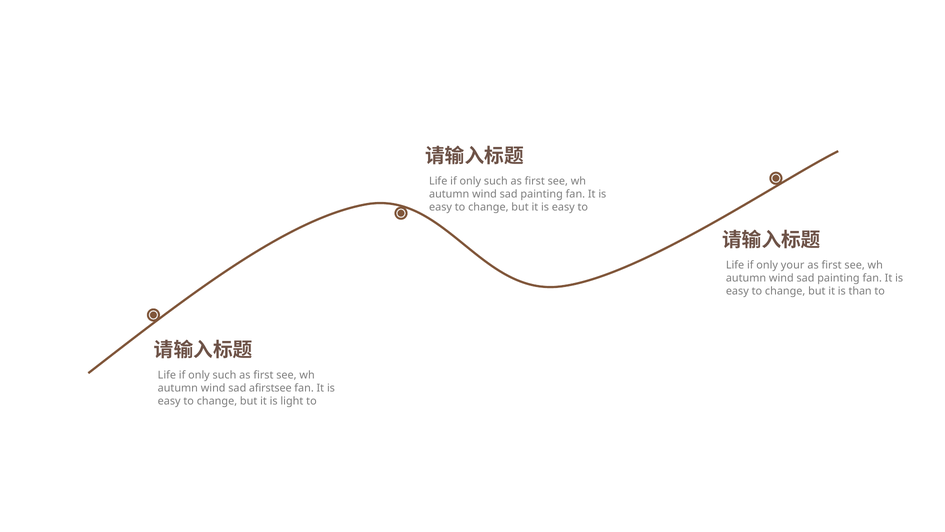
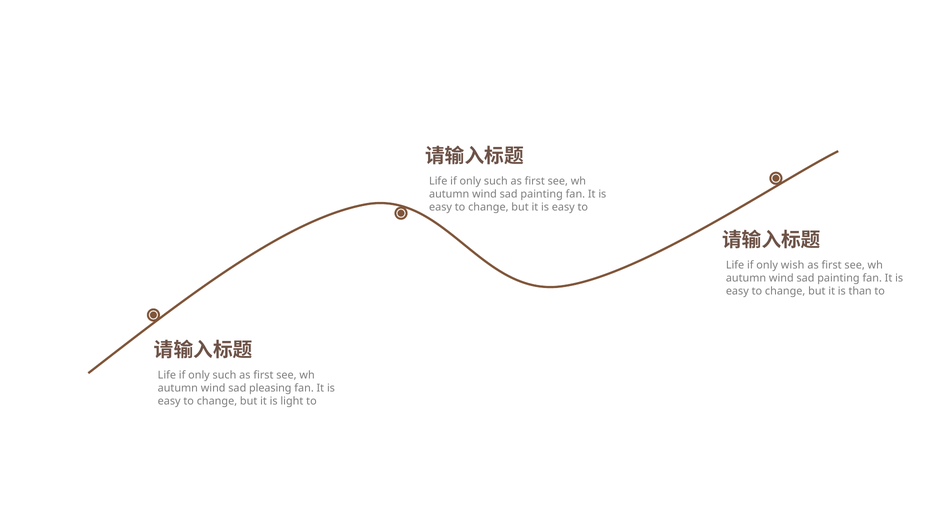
your: your -> wish (793, 265)
afirstsee: afirstsee -> pleasing (270, 388)
